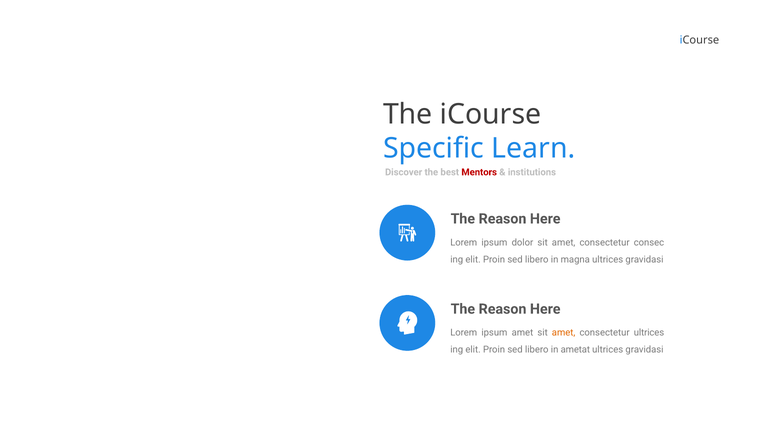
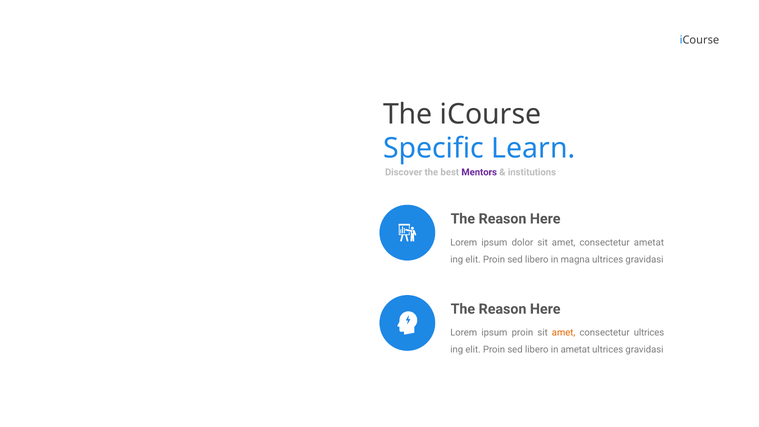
Mentors colour: red -> purple (479, 172)
consectetur consec: consec -> ametat (649, 242)
ipsum amet: amet -> proin (522, 333)
